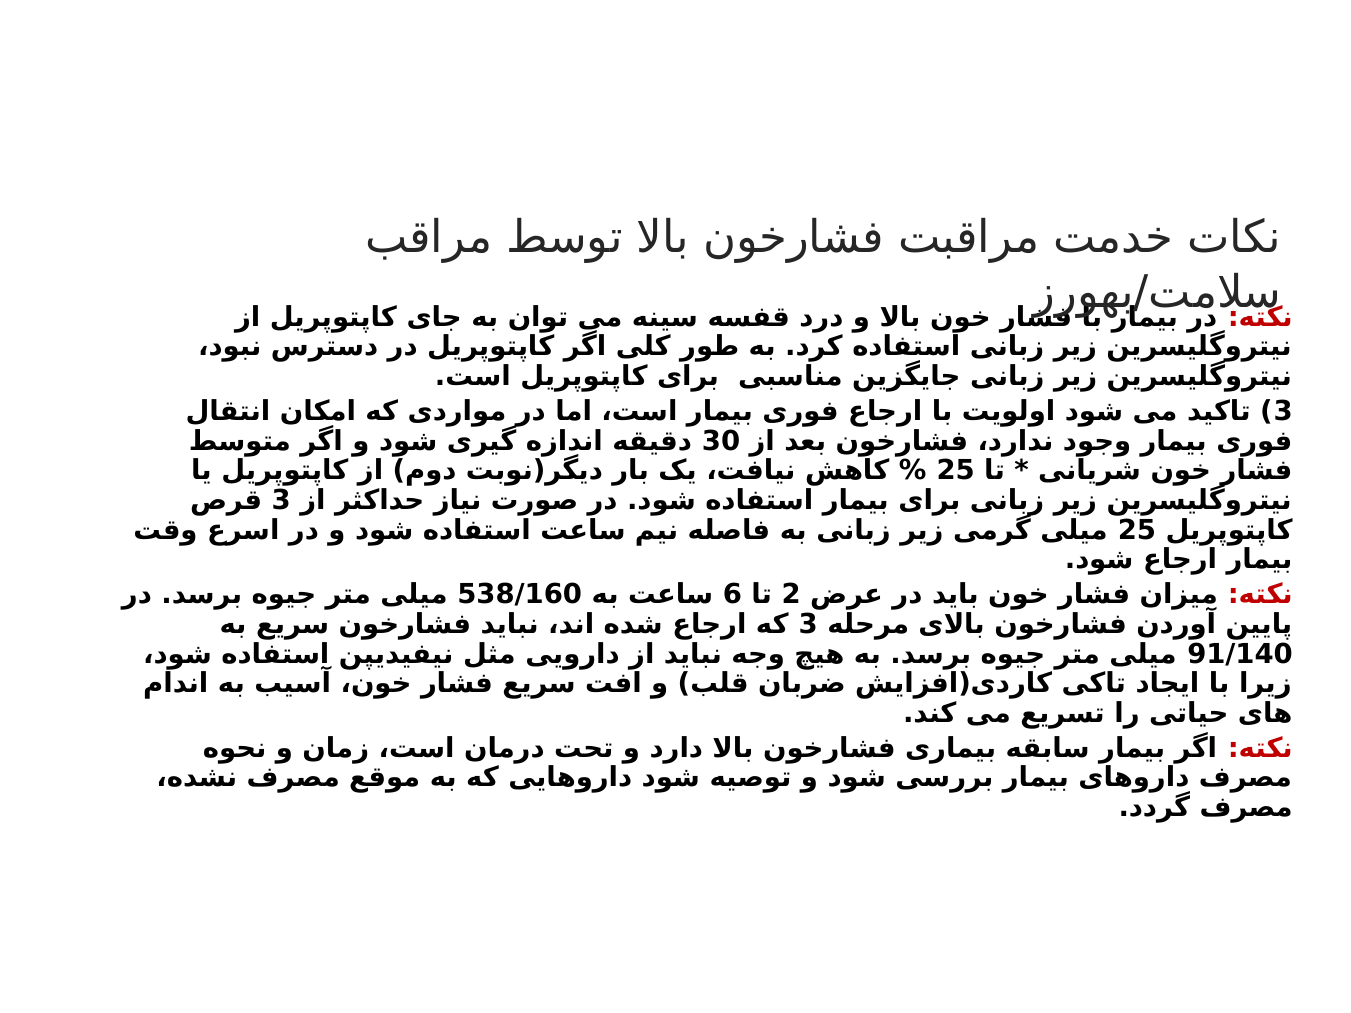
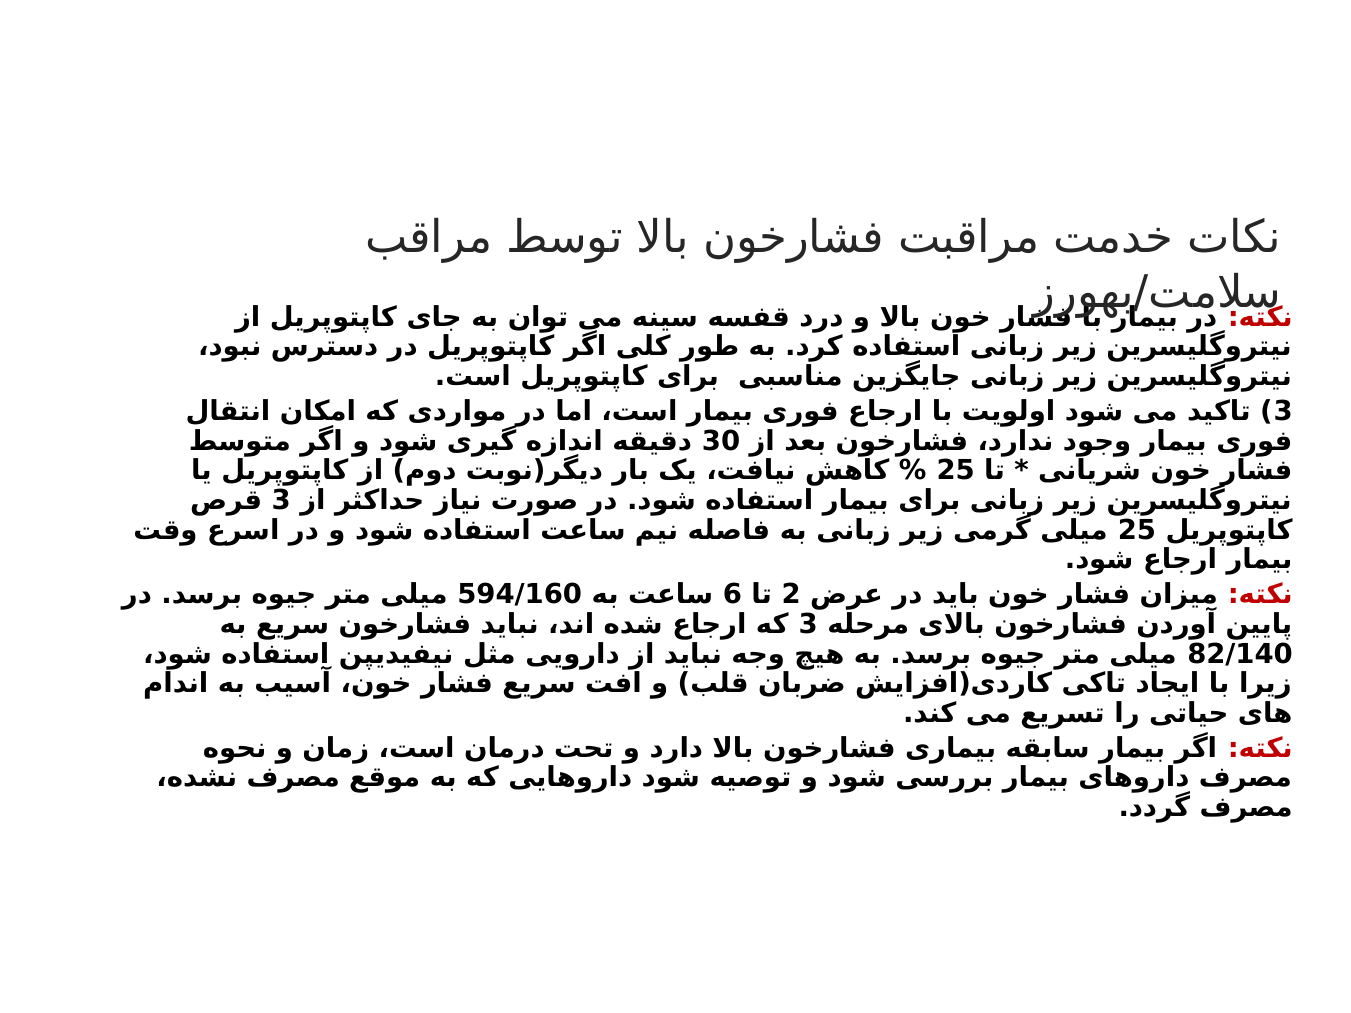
538/160: 538/160 -> 594/160 (520, 595)
91/140: 91/140 -> 82/140 (1240, 654)
